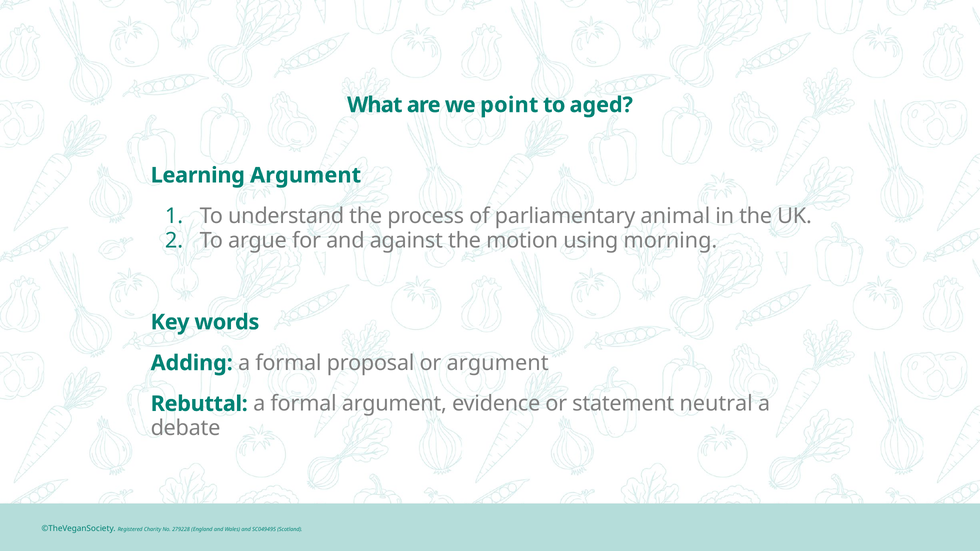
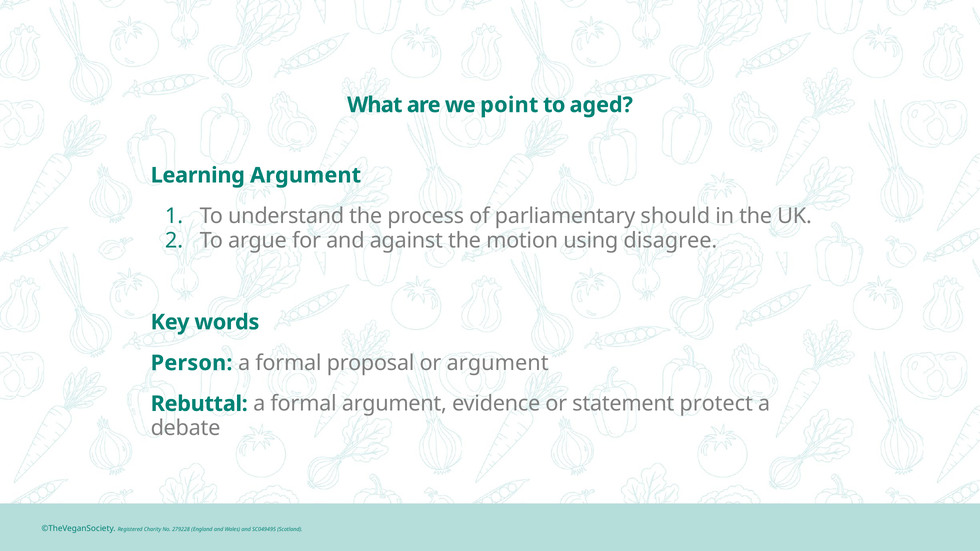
animal: animal -> should (675, 216)
morning: morning -> disagree (670, 241)
Adding: Adding -> Person (192, 363)
neutral: neutral -> protect (716, 404)
